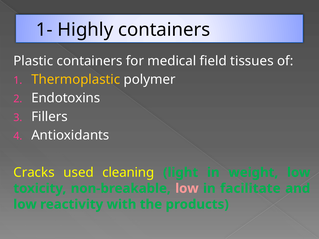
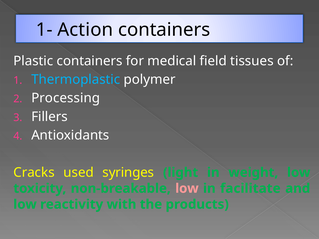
Highly: Highly -> Action (85, 30)
Thermoplastic colour: yellow -> light blue (76, 80)
Endotoxins: Endotoxins -> Processing (66, 98)
cleaning: cleaning -> syringes (128, 173)
